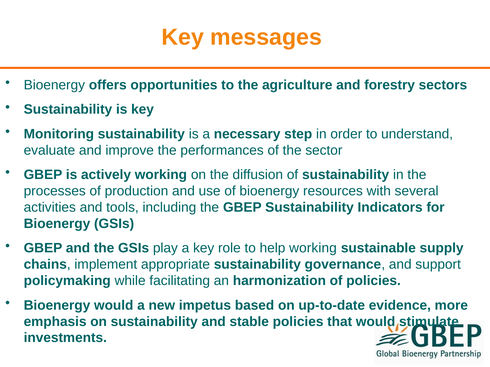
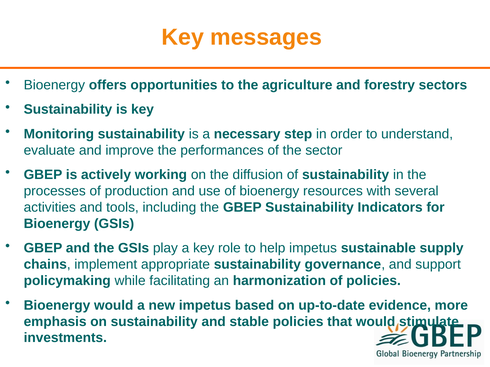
help working: working -> impetus (313, 248)
